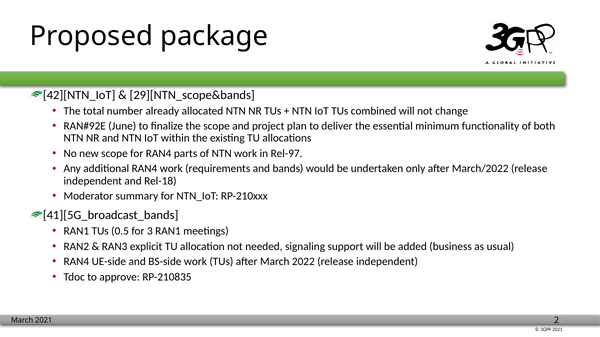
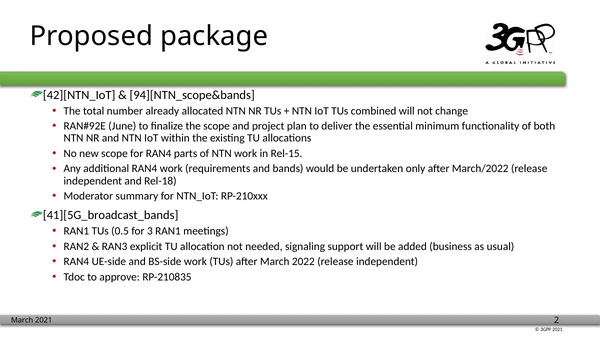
29][NTN_scope&bands: 29][NTN_scope&bands -> 94][NTN_scope&bands (192, 95)
Rel-97: Rel-97 -> Rel-15 (287, 154)
